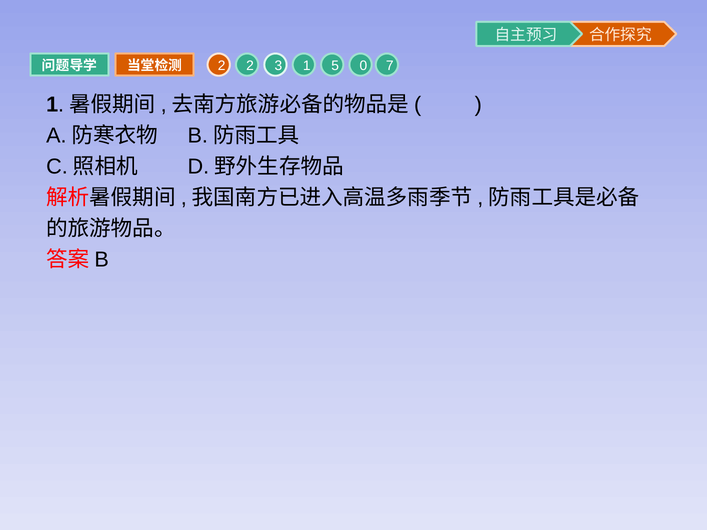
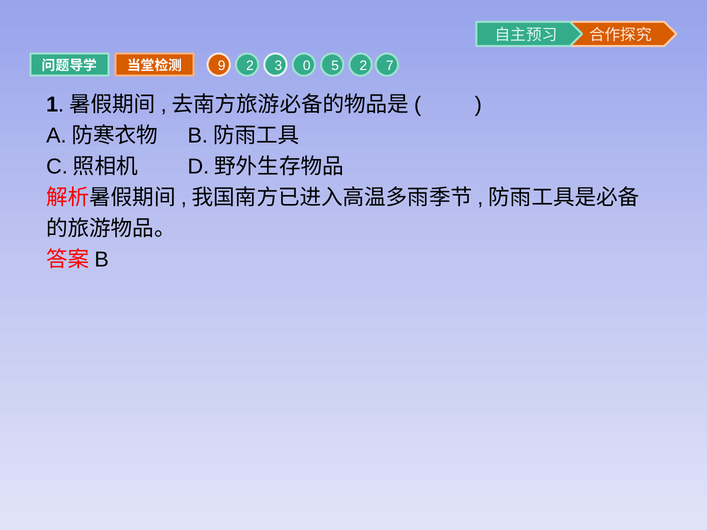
2: 2 -> 9 (222, 66)
1: 1 -> 0 (307, 66)
5 0: 0 -> 2 (363, 66)
